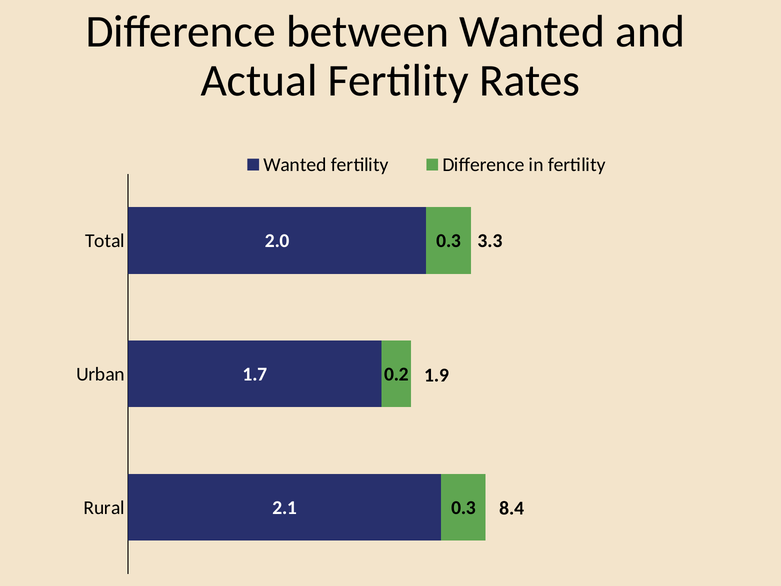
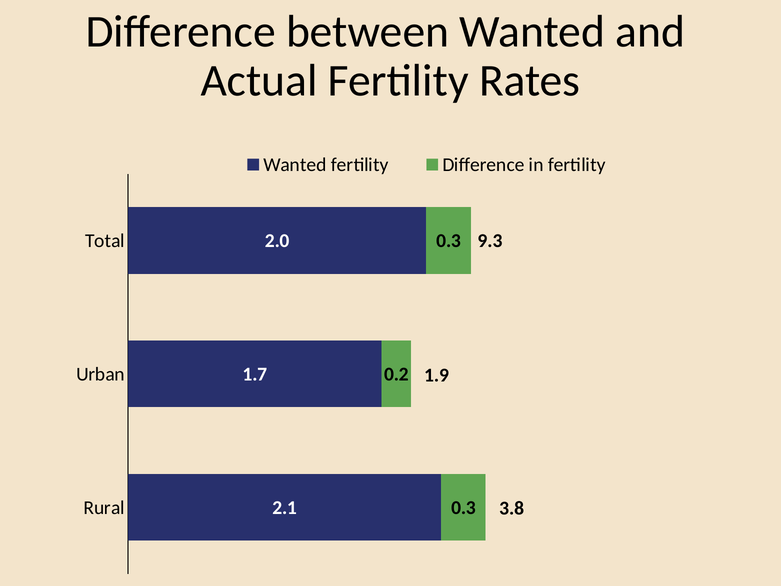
3.3: 3.3 -> 9.3 (490, 241)
8.4: 8.4 -> 3.8 (512, 508)
